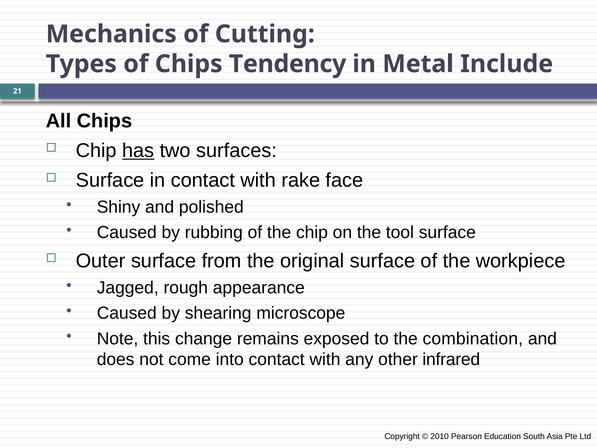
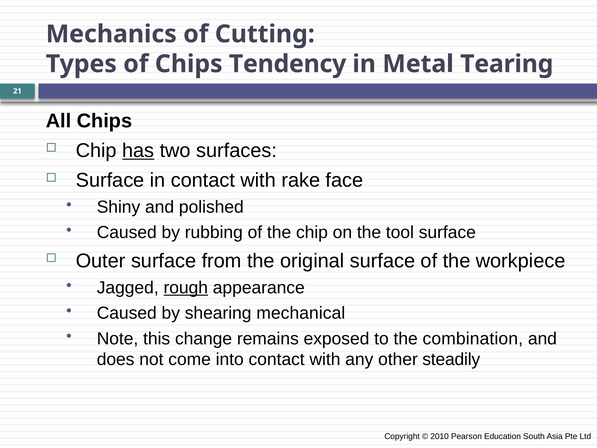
Include: Include -> Tearing (507, 64)
rough underline: none -> present (186, 288)
microscope: microscope -> mechanical (301, 313)
infrared: infrared -> steadily (451, 359)
